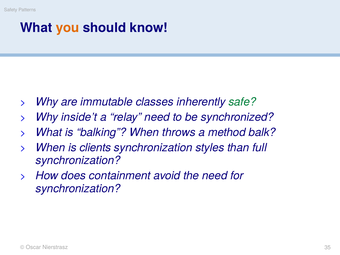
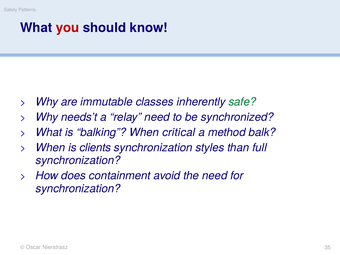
you colour: orange -> red (68, 28)
inside’t: inside’t -> needs’t (79, 117)
throws: throws -> critical (179, 132)
